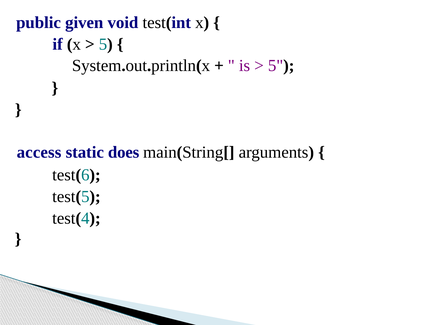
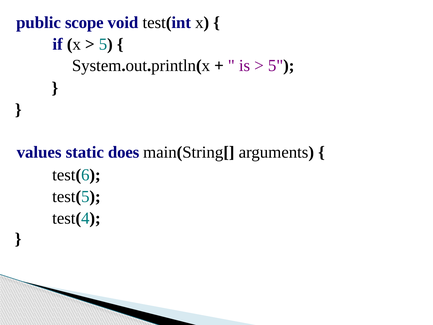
given: given -> scope (84, 23)
access: access -> values (39, 152)
